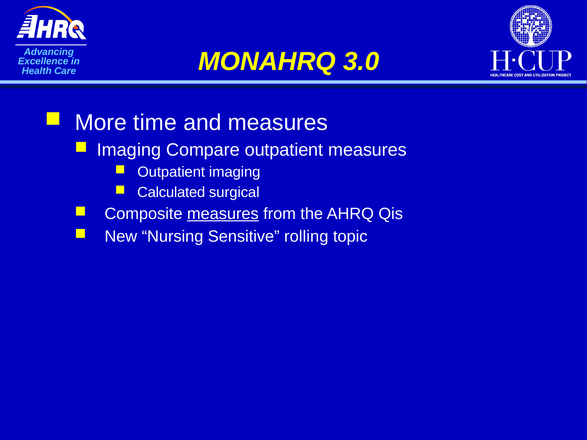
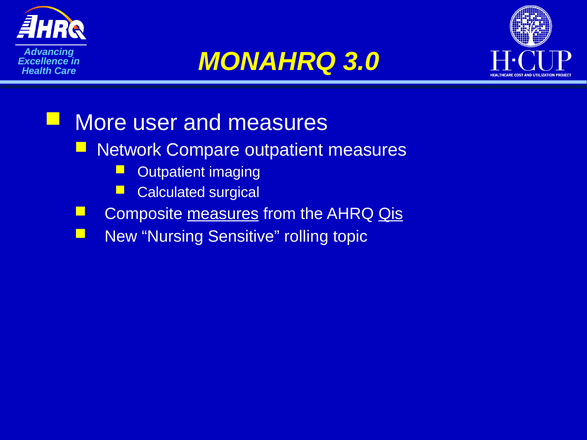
time: time -> user (155, 123)
Imaging: Imaging -> Network (129, 150)
Qis underline: none -> present (391, 214)
